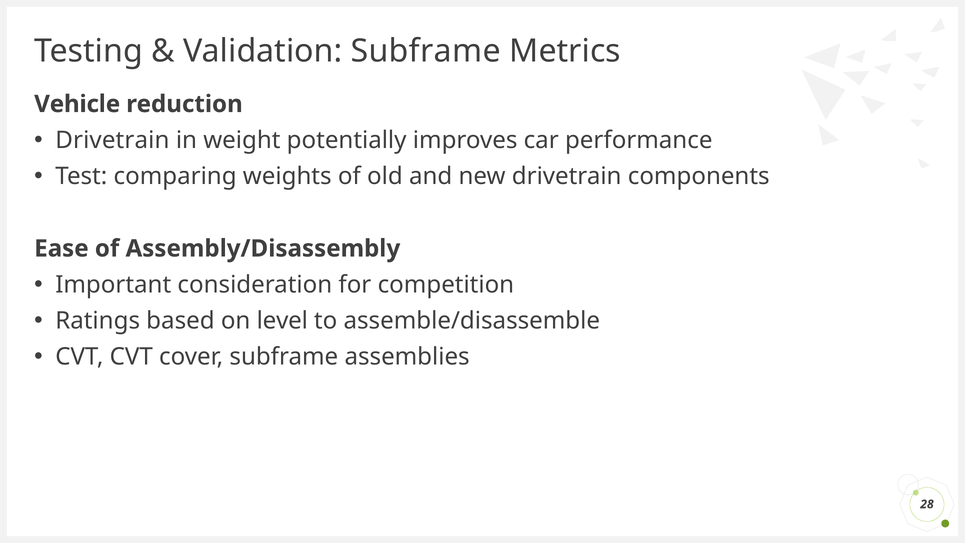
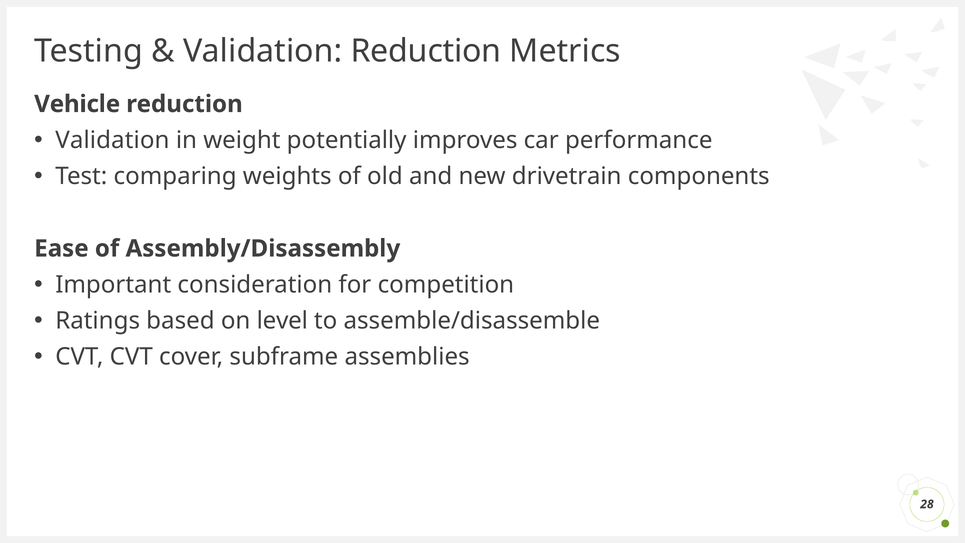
Validation Subframe: Subframe -> Reduction (426, 51)
Drivetrain: Drivetrain -> Validation (112, 140)
